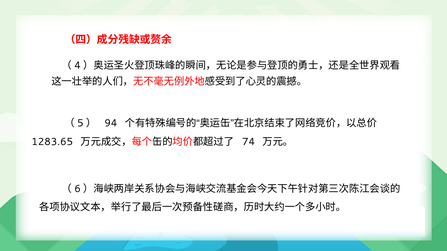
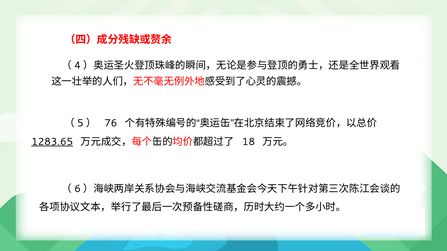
94: 94 -> 76 (111, 123)
1283.65 underline: none -> present (52, 142)
74: 74 -> 18 (249, 142)
